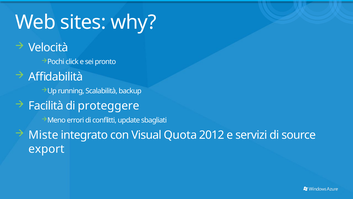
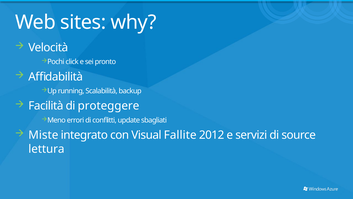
Quota: Quota -> Fallite (180, 135)
export: export -> lettura (46, 149)
